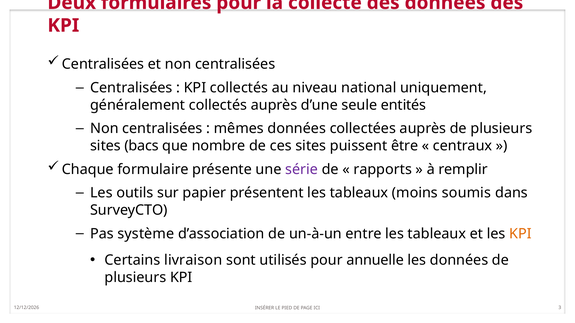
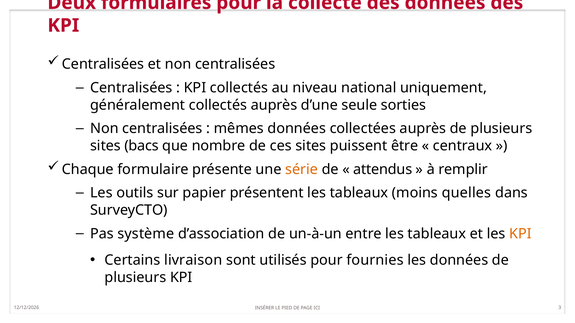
entités: entités -> sorties (403, 105)
série colour: purple -> orange (302, 170)
rapports: rapports -> attendus (383, 170)
soumis: soumis -> quelles (466, 193)
annuelle: annuelle -> fournies (375, 260)
